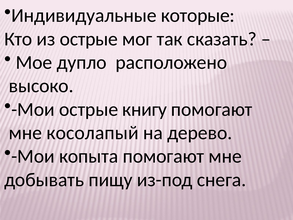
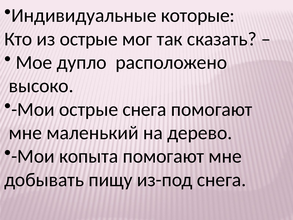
острые книгу: книгу -> снега (145, 109)
косолапый: косолапый -> маленький (93, 133)
